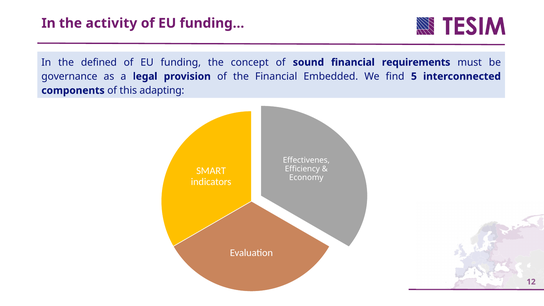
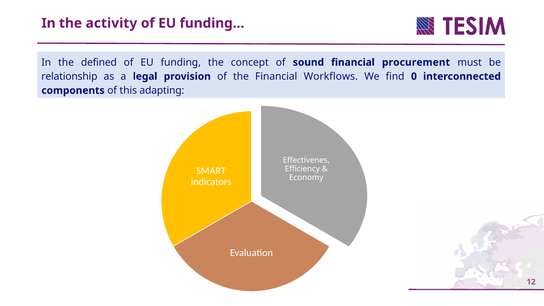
requirements: requirements -> procurement (416, 62)
governance: governance -> relationship (69, 76)
Embedded: Embedded -> Workflows (331, 76)
5: 5 -> 0 (414, 76)
